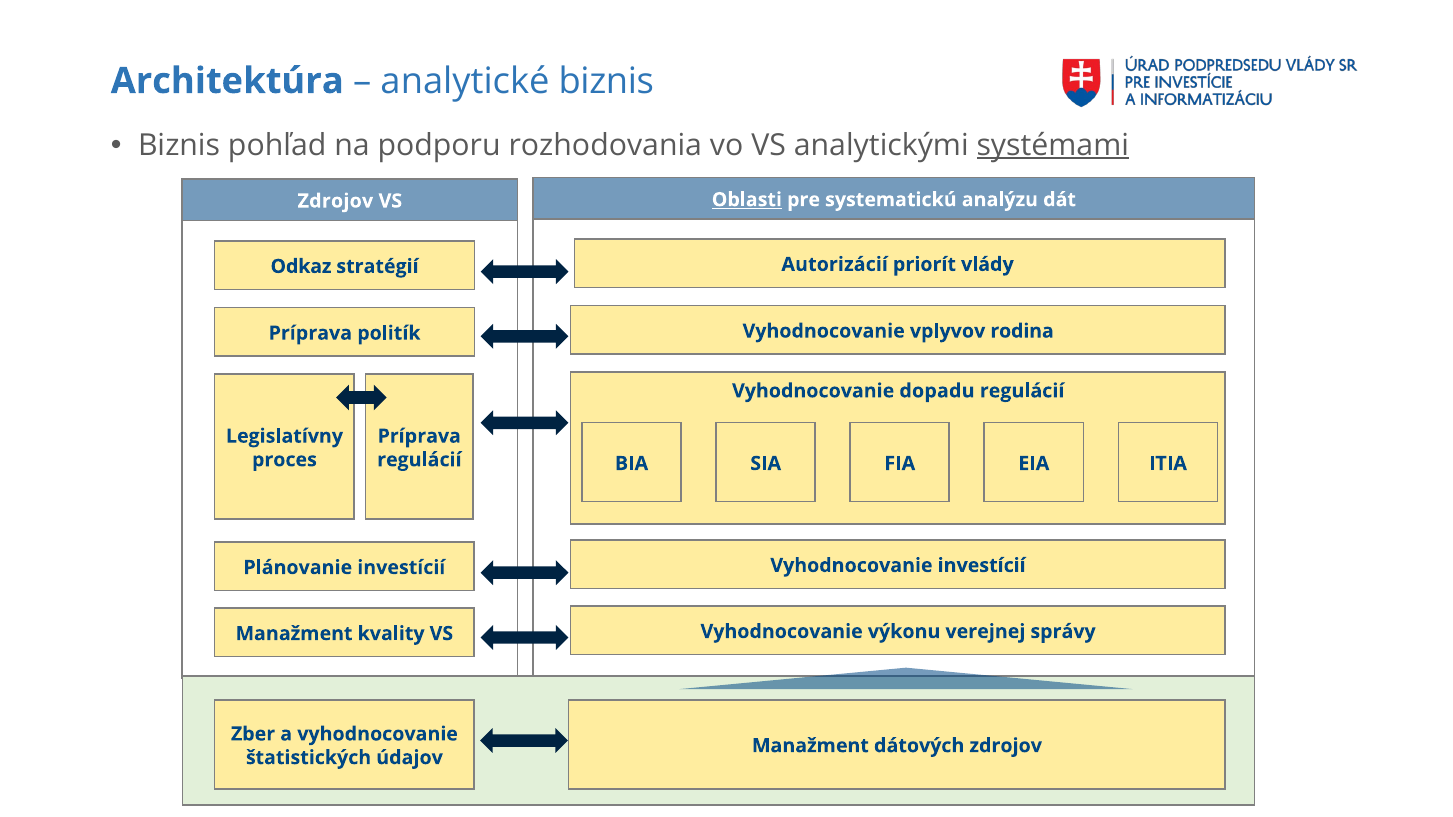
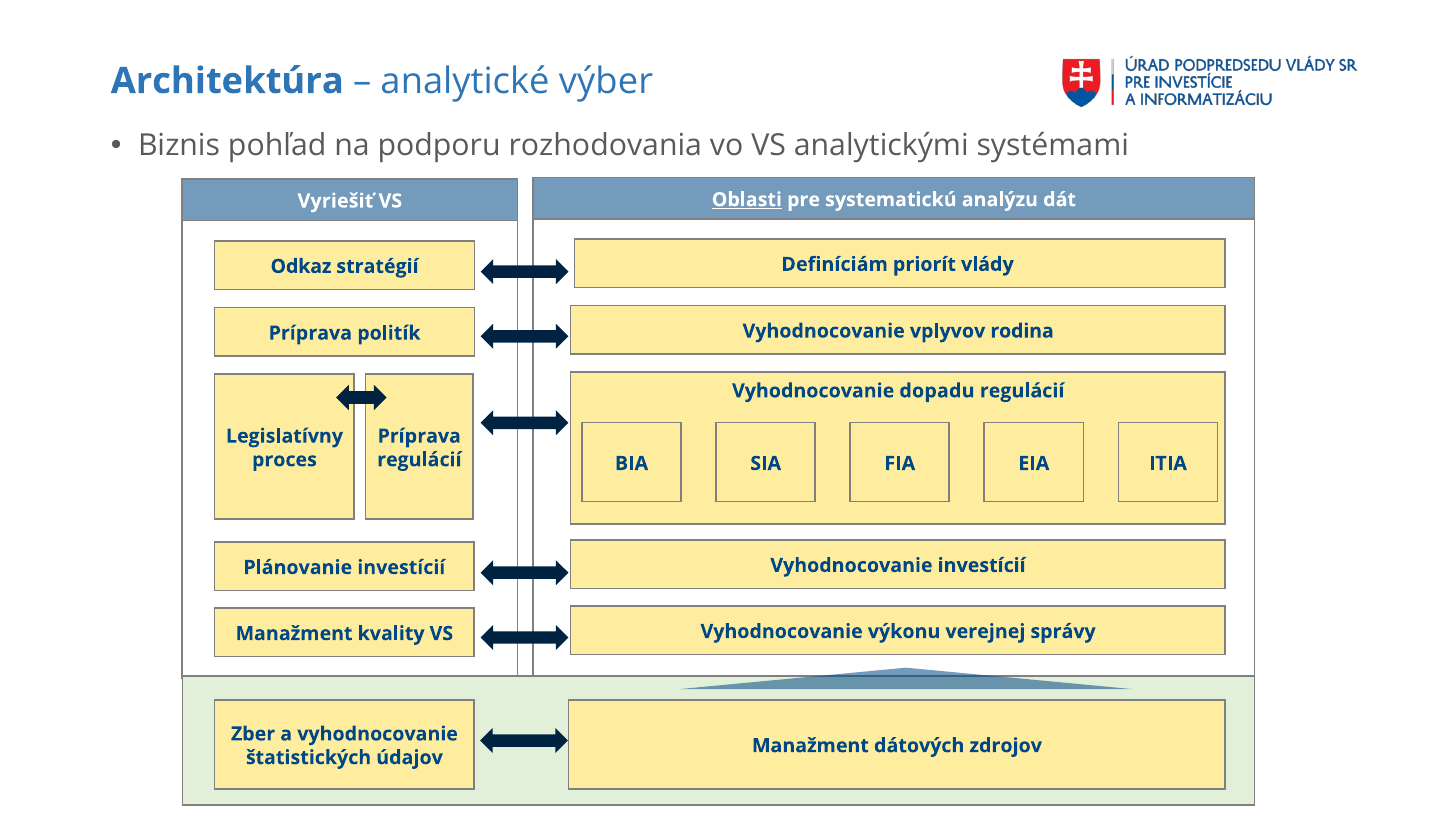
analytické biznis: biznis -> výber (606, 81)
systémami underline: present -> none (1053, 145)
Zdrojov: Zdrojov -> Vyriešiť (335, 201)
Autorizácií: Autorizácií -> Definíciám (835, 264)
